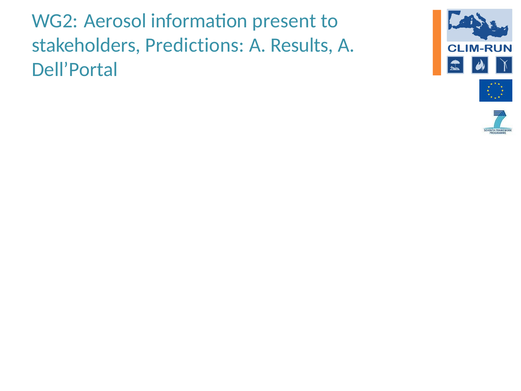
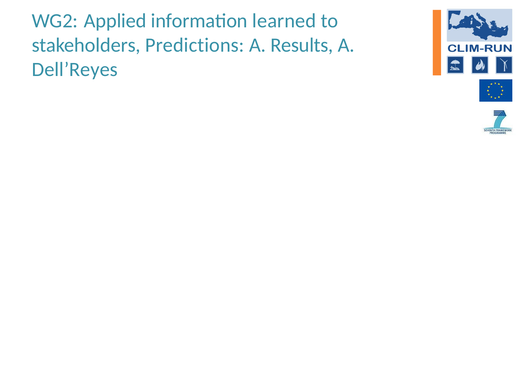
Aerosol: Aerosol -> Applied (115, 21)
present: present -> learned (284, 21)
Dell’Portal: Dell’Portal -> Dell’Reyes (75, 69)
